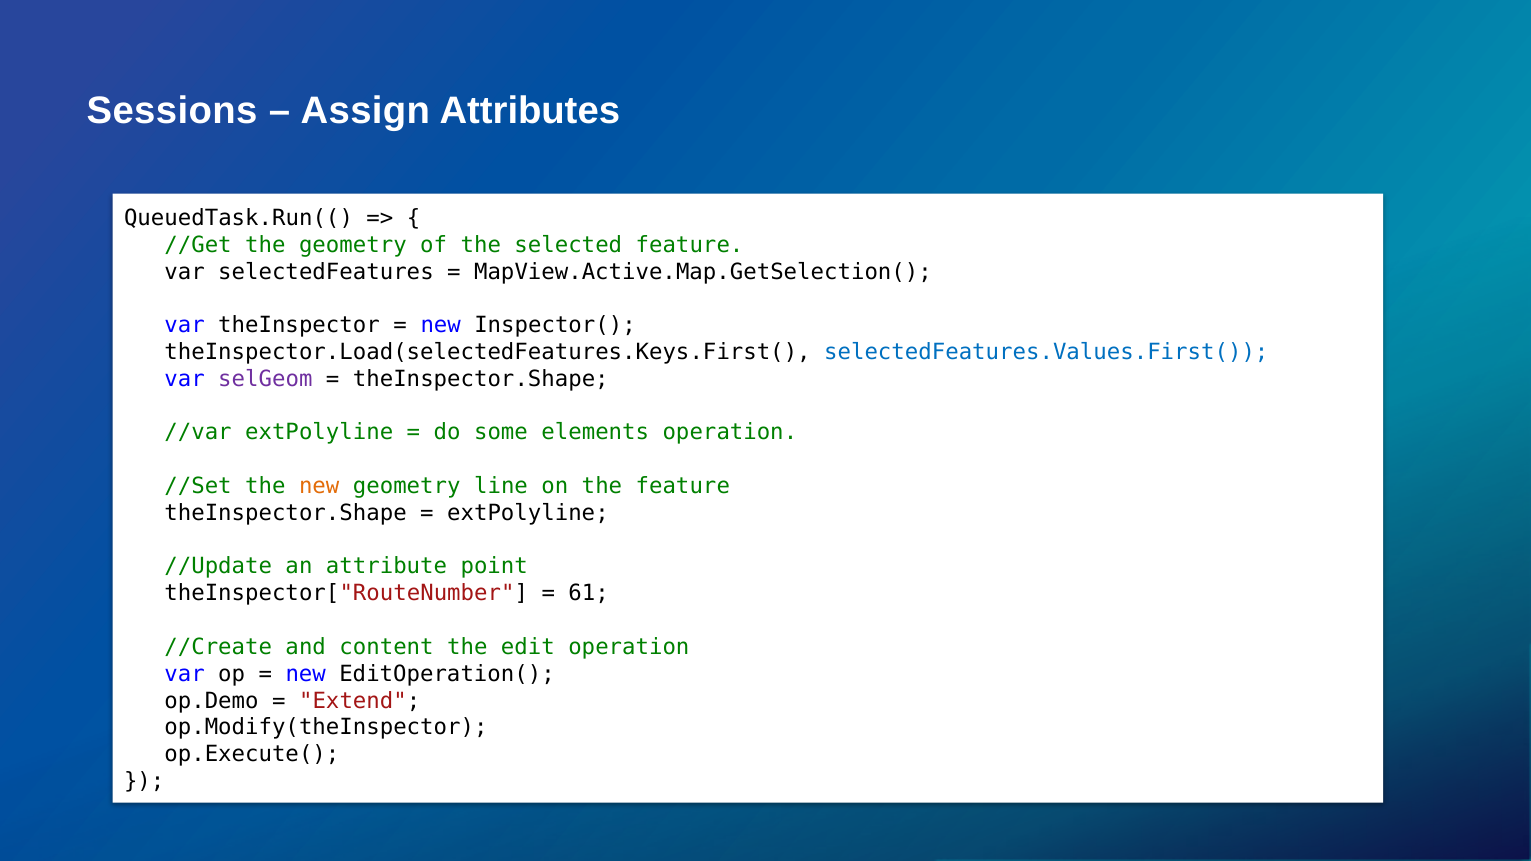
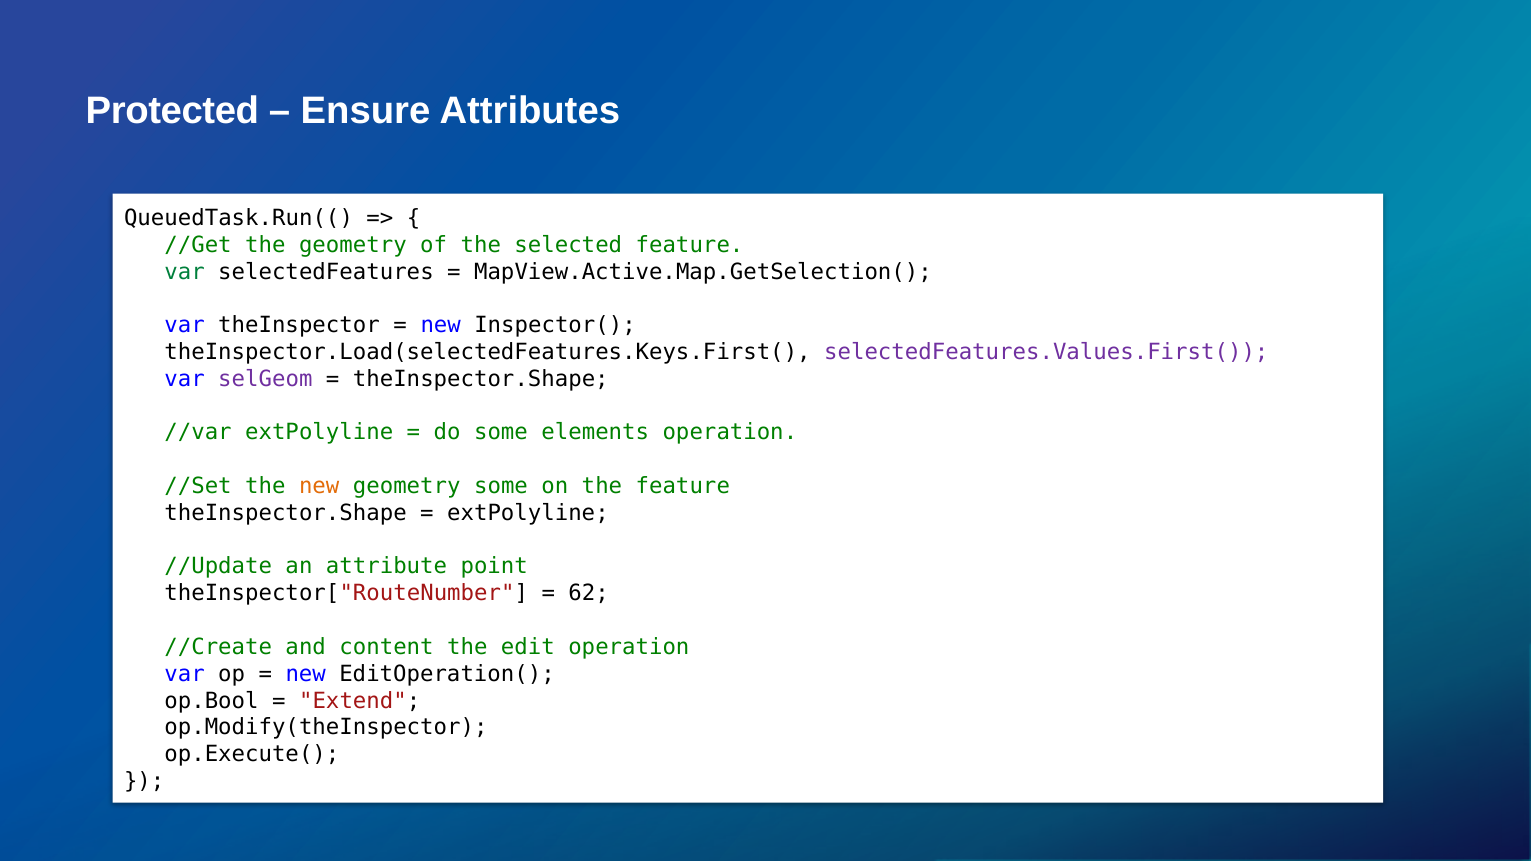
Sessions: Sessions -> Protected (172, 111)
Assign: Assign -> Ensure (366, 111)
var colour: black -> green (185, 272)
selectedFeatures.Values.First( colour: blue -> purple (1046, 352)
geometry line: line -> some (501, 486)
61: 61 -> 62 (589, 594)
op.Demo: op.Demo -> op.Bool (212, 701)
